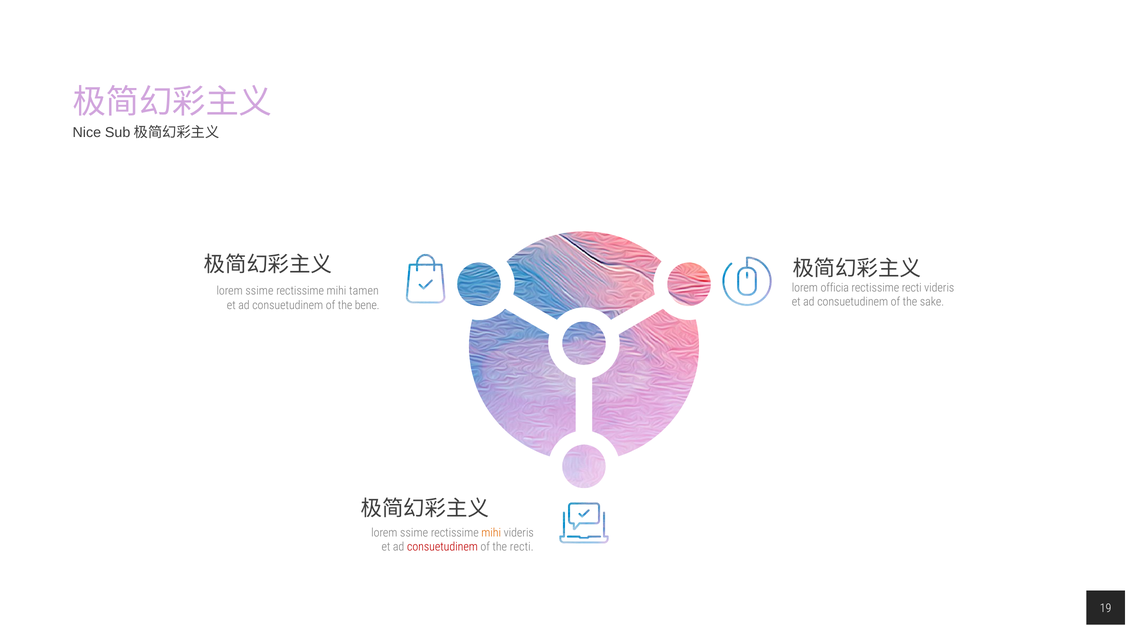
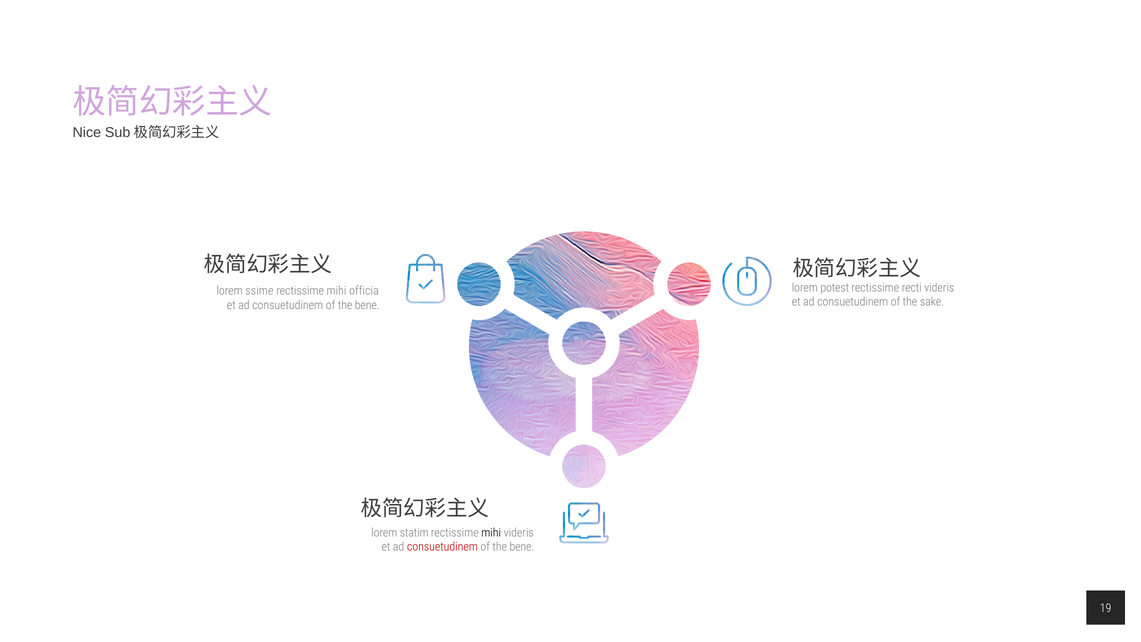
officia: officia -> potest (835, 287)
tamen: tamen -> officia (364, 291)
ssime: ssime -> statim (414, 532)
mihi colour: orange -> black (491, 532)
recti: recti -> bene (522, 547)
